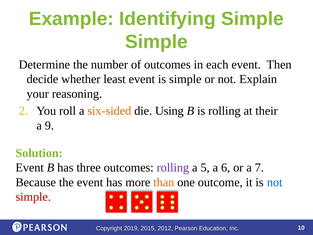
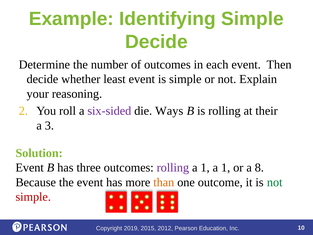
Simple: Simple -> Decide (156, 42)
six-sided colour: orange -> purple (109, 111)
Using: Using -> Ways (169, 111)
9: 9 -> 3 (49, 125)
5: 5 -> 1 (205, 167)
6: 6 -> 1 (226, 167)
7: 7 -> 8 (259, 167)
not colour: blue -> green (275, 182)
